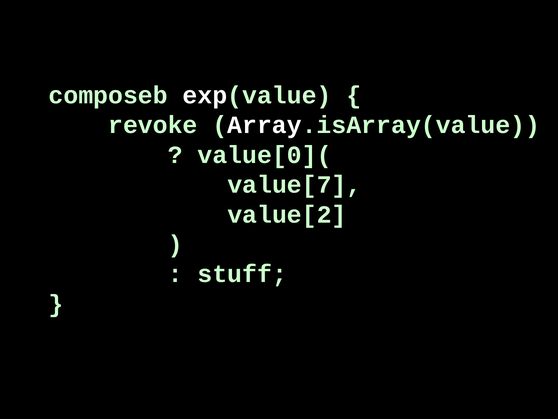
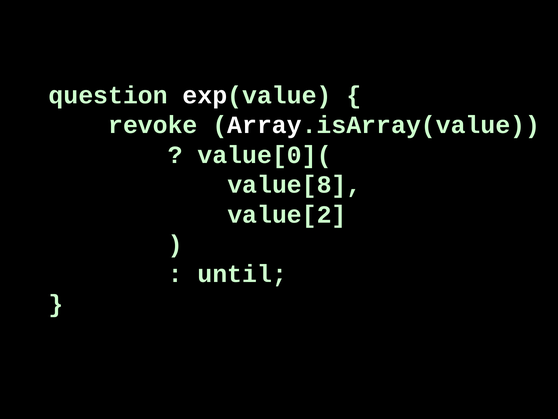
composeb: composeb -> question (108, 95)
value[7: value[7 -> value[8 (294, 184)
stuff: stuff -> until (242, 274)
